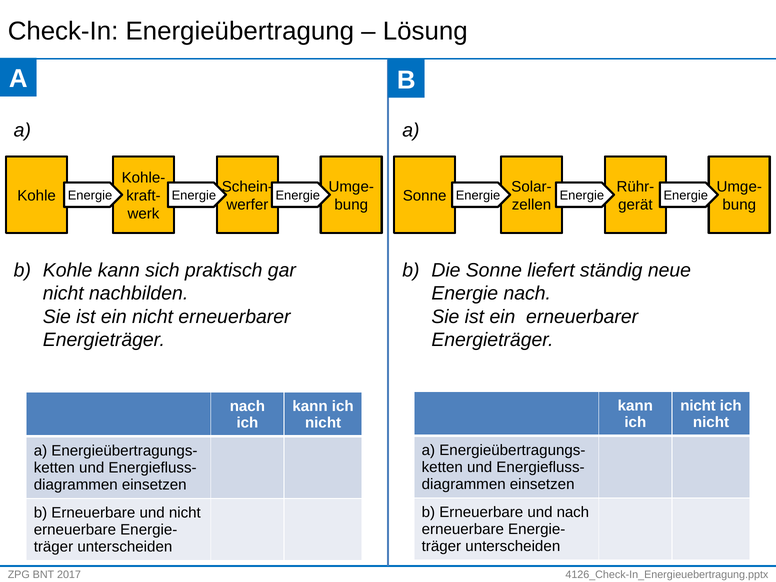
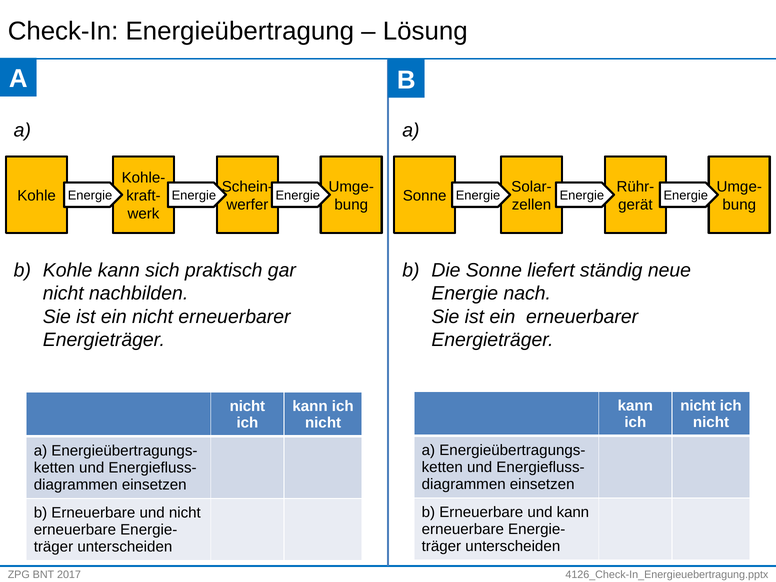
nach: nach -> nicht (247, 406)
und nach: nach -> kann (573, 512)
